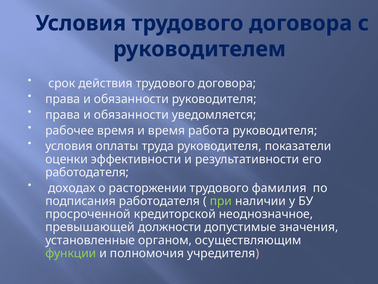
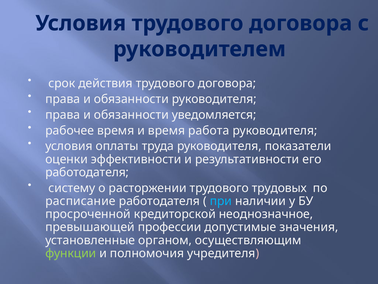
доходах: доходах -> систему (72, 188)
фамилия: фамилия -> трудовых (279, 188)
подписания: подписания -> расписание (80, 201)
при colour: light green -> light blue (221, 201)
должности: должности -> профессии (170, 227)
